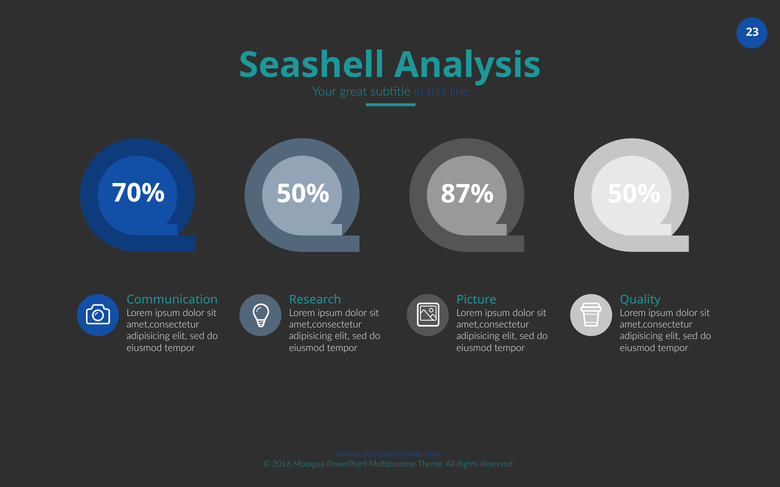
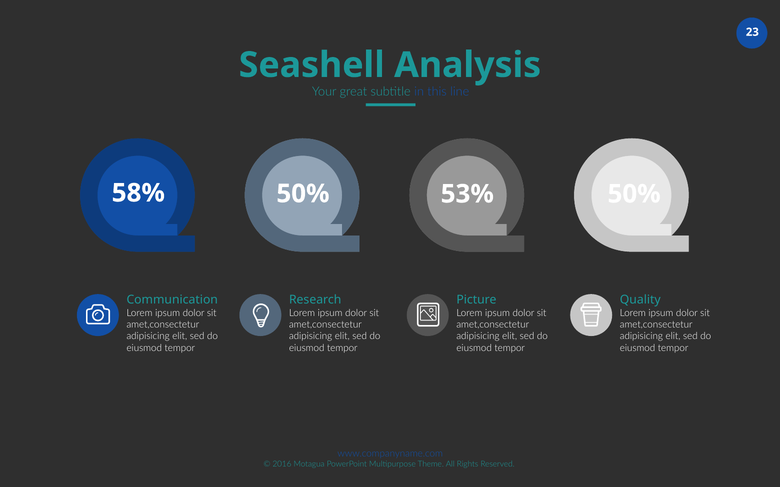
70%: 70% -> 58% (138, 193)
87%: 87% -> 53% (467, 194)
